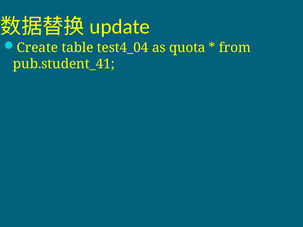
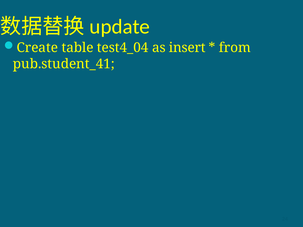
quota: quota -> insert (187, 48)
